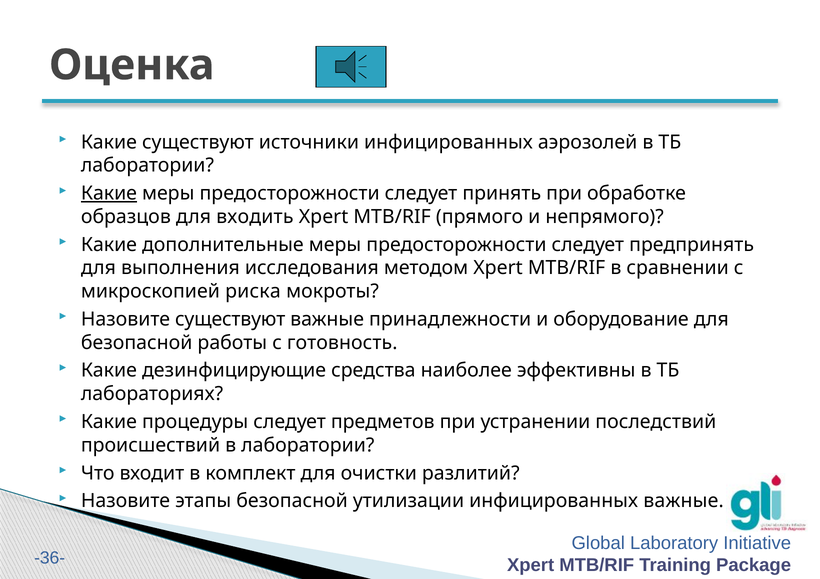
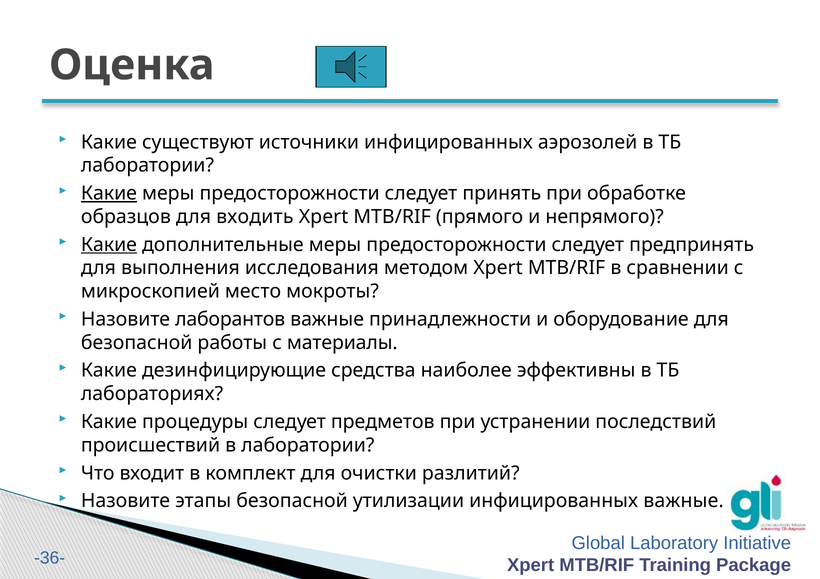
Какие underline: none -> present (109, 245)
риска: риска -> место (253, 291)
Назовите существуют: существуют -> лаборантов (230, 319)
готовность: готовность -> материалы (342, 343)
